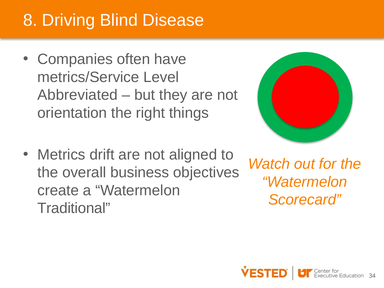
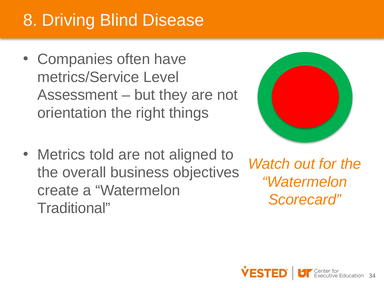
Abbreviated: Abbreviated -> Assessment (78, 95)
drift: drift -> told (102, 155)
